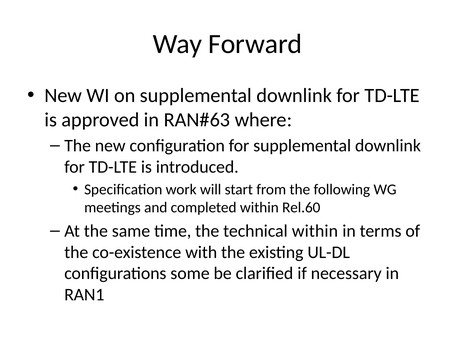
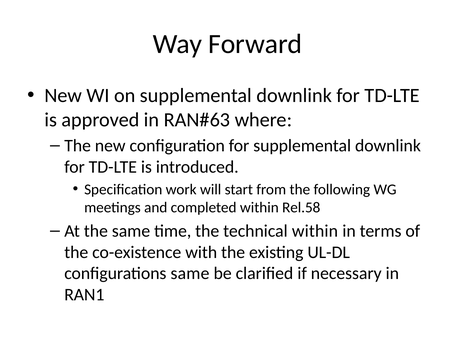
Rel.60: Rel.60 -> Rel.58 (301, 208)
configurations some: some -> same (190, 274)
